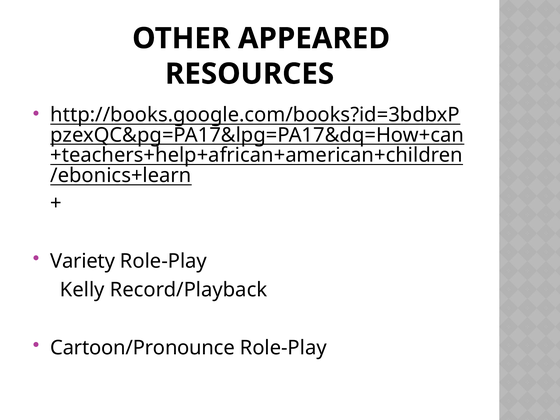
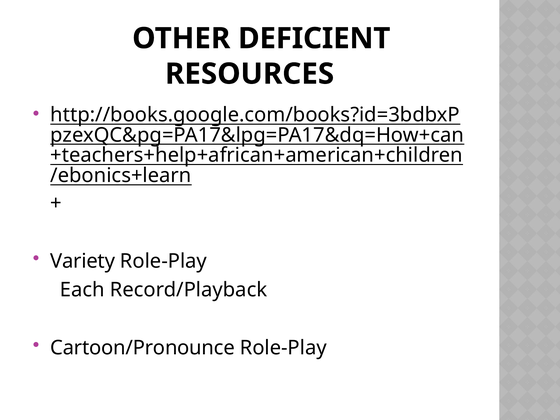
APPEARED: APPEARED -> DEFICIENT (314, 38)
Kelly: Kelly -> Each (82, 290)
